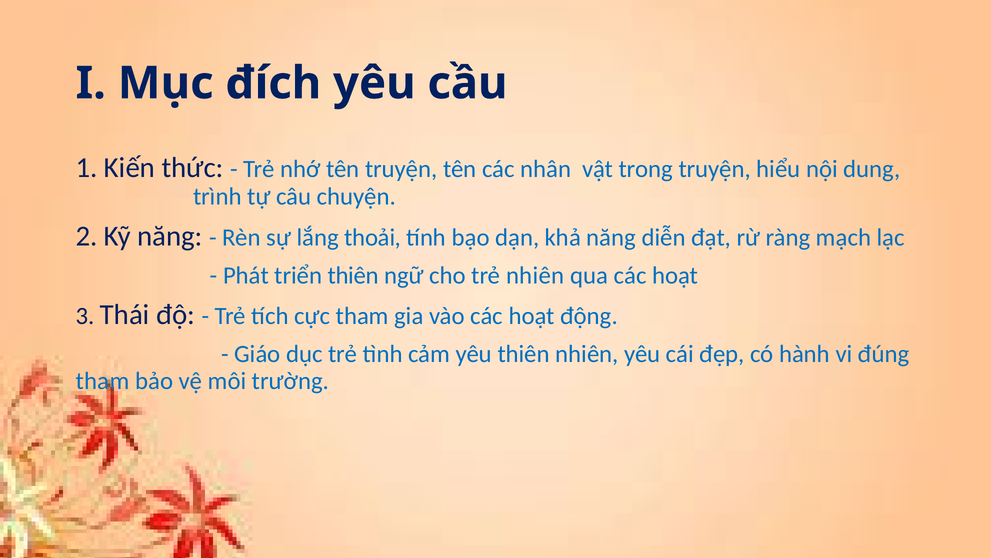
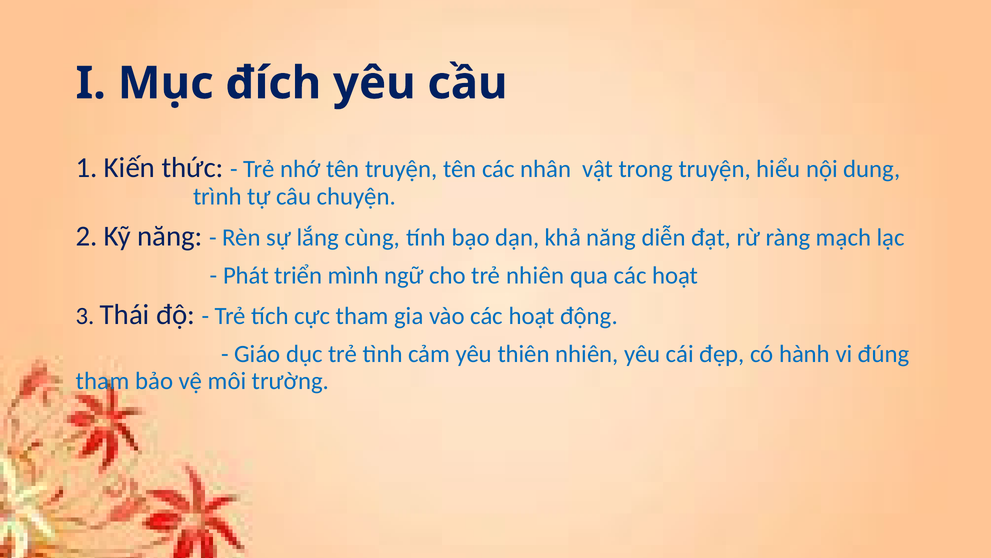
thoải: thoải -> cùng (372, 237)
triển thiên: thiên -> mình (353, 275)
